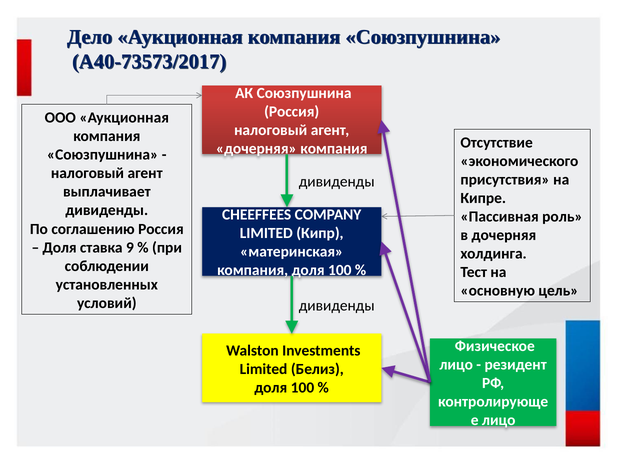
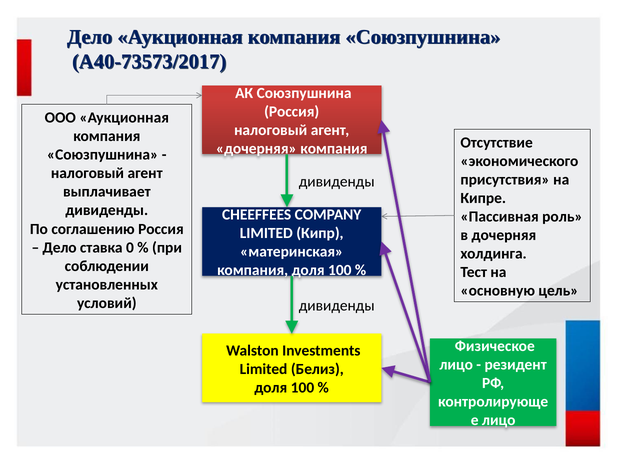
Доля: Доля -> Дело (60, 247)
9: 9 -> 0 (130, 247)
